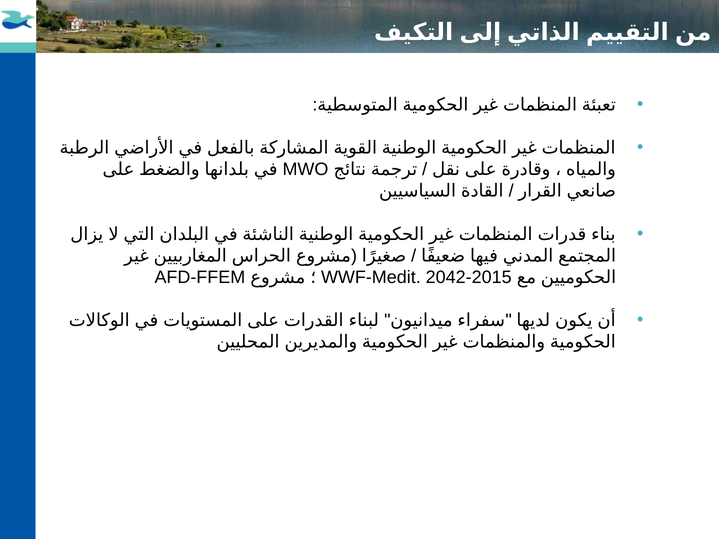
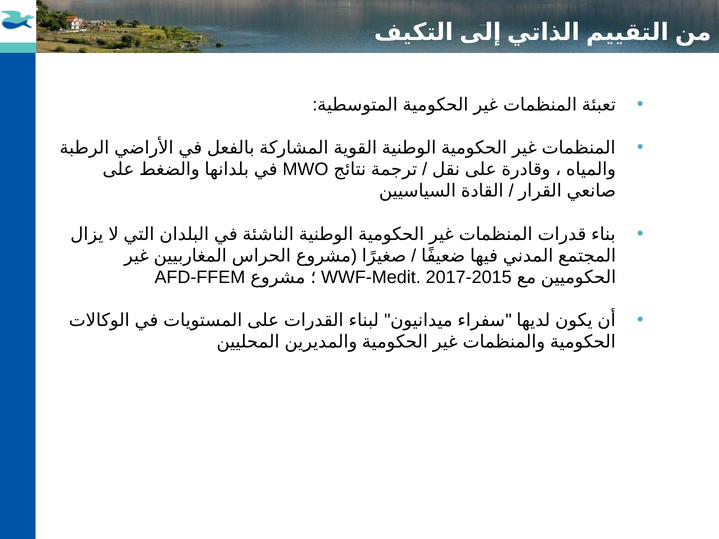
2042-2015: 2042-2015 -> 2017-2015 (469, 277)
